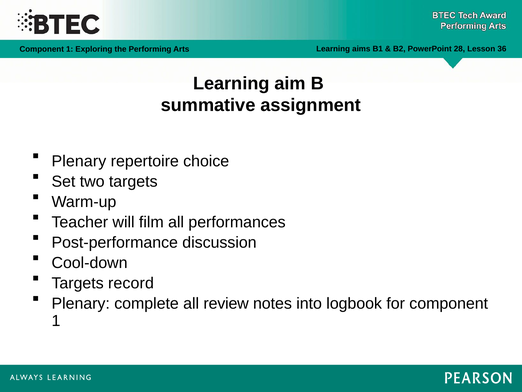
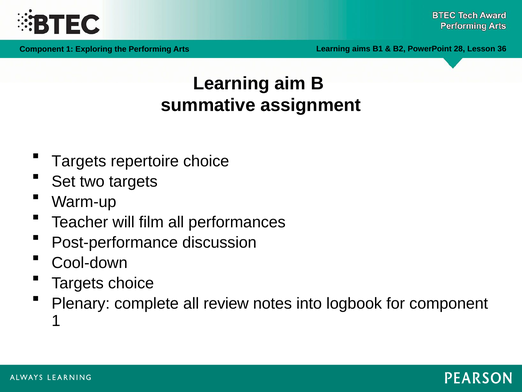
Plenary: Plenary -> Targets (79, 161)
Targets record: record -> choice (131, 283)
